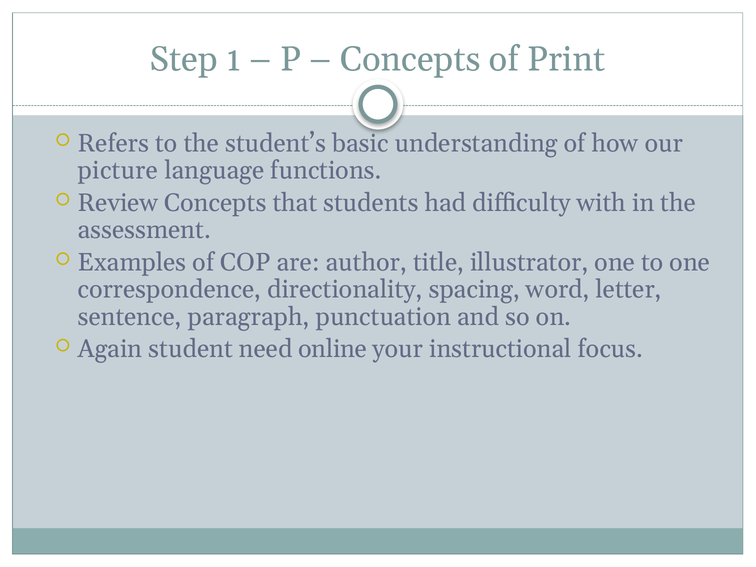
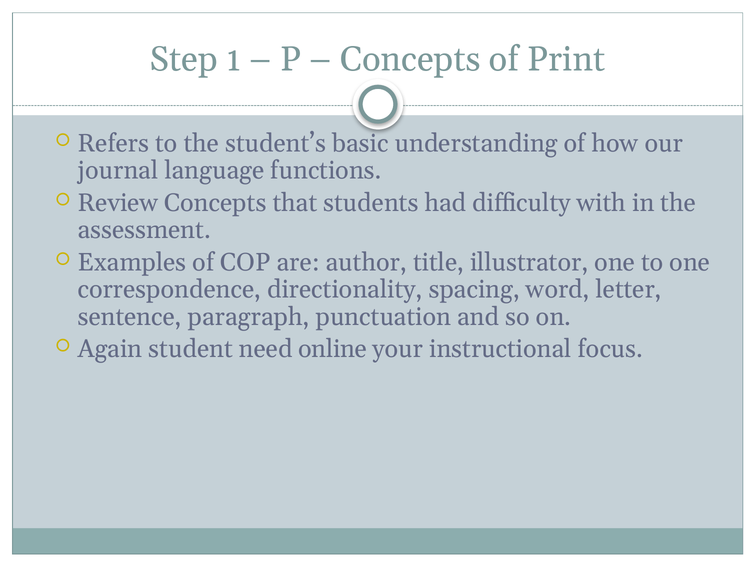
picture: picture -> journal (118, 171)
